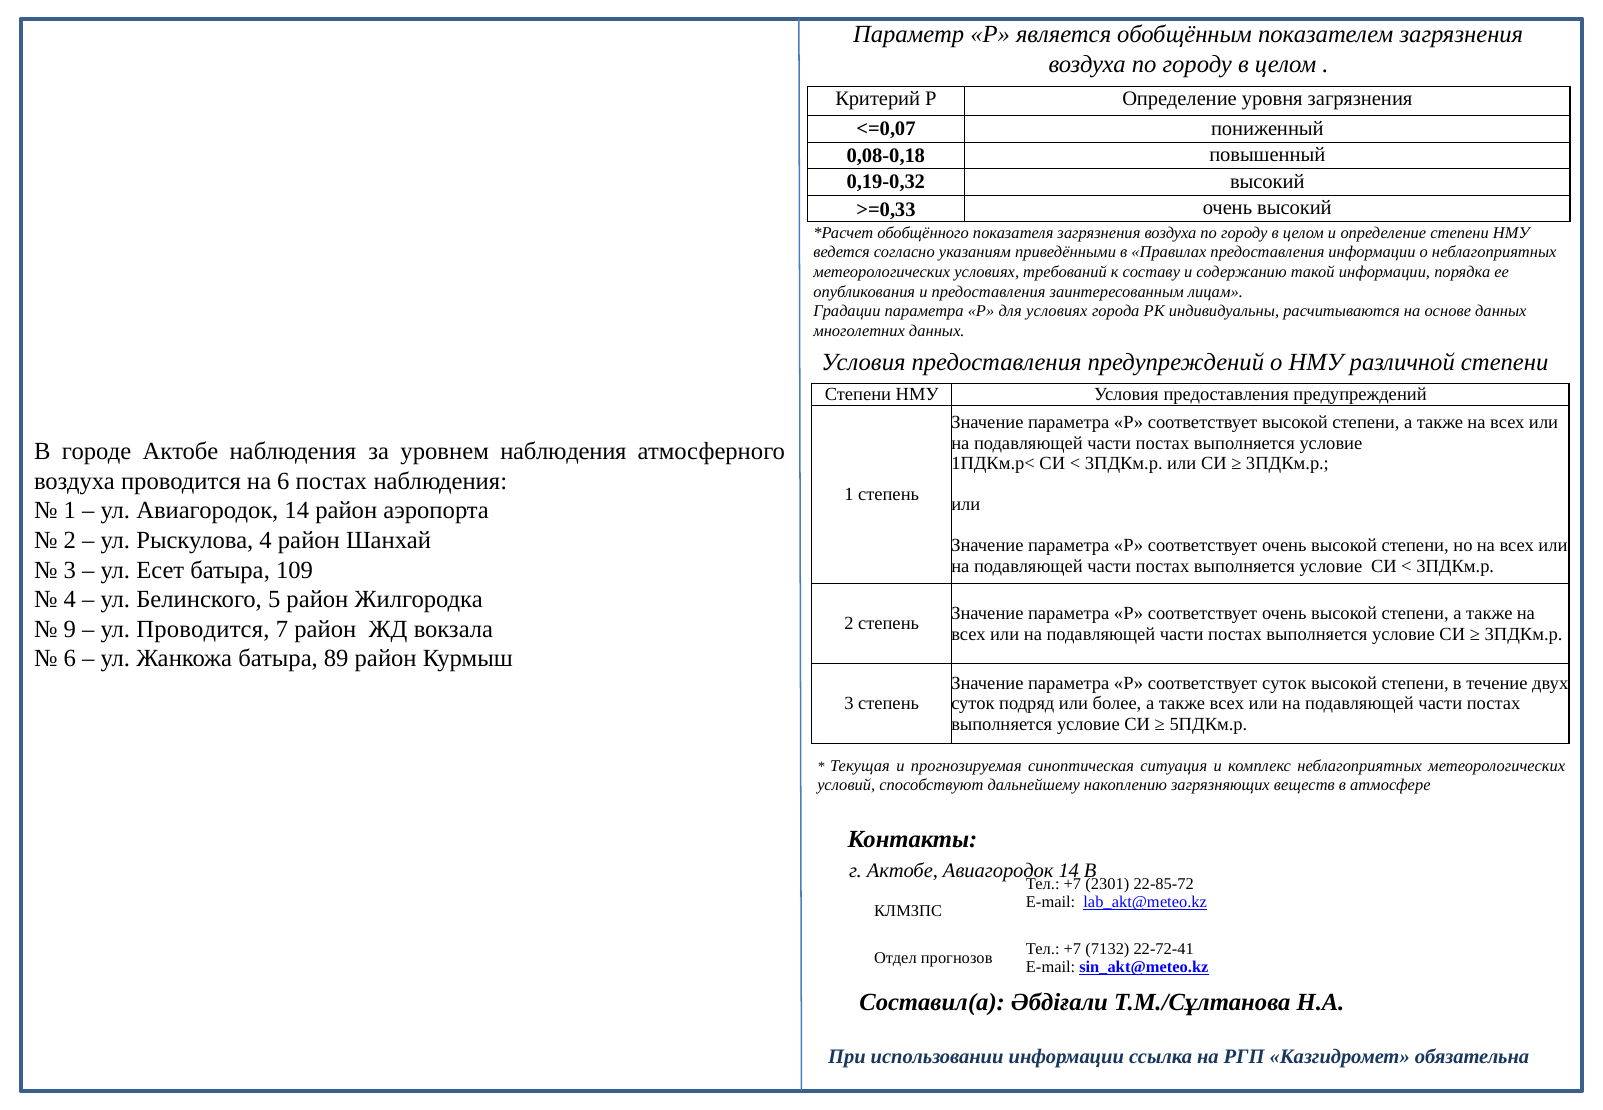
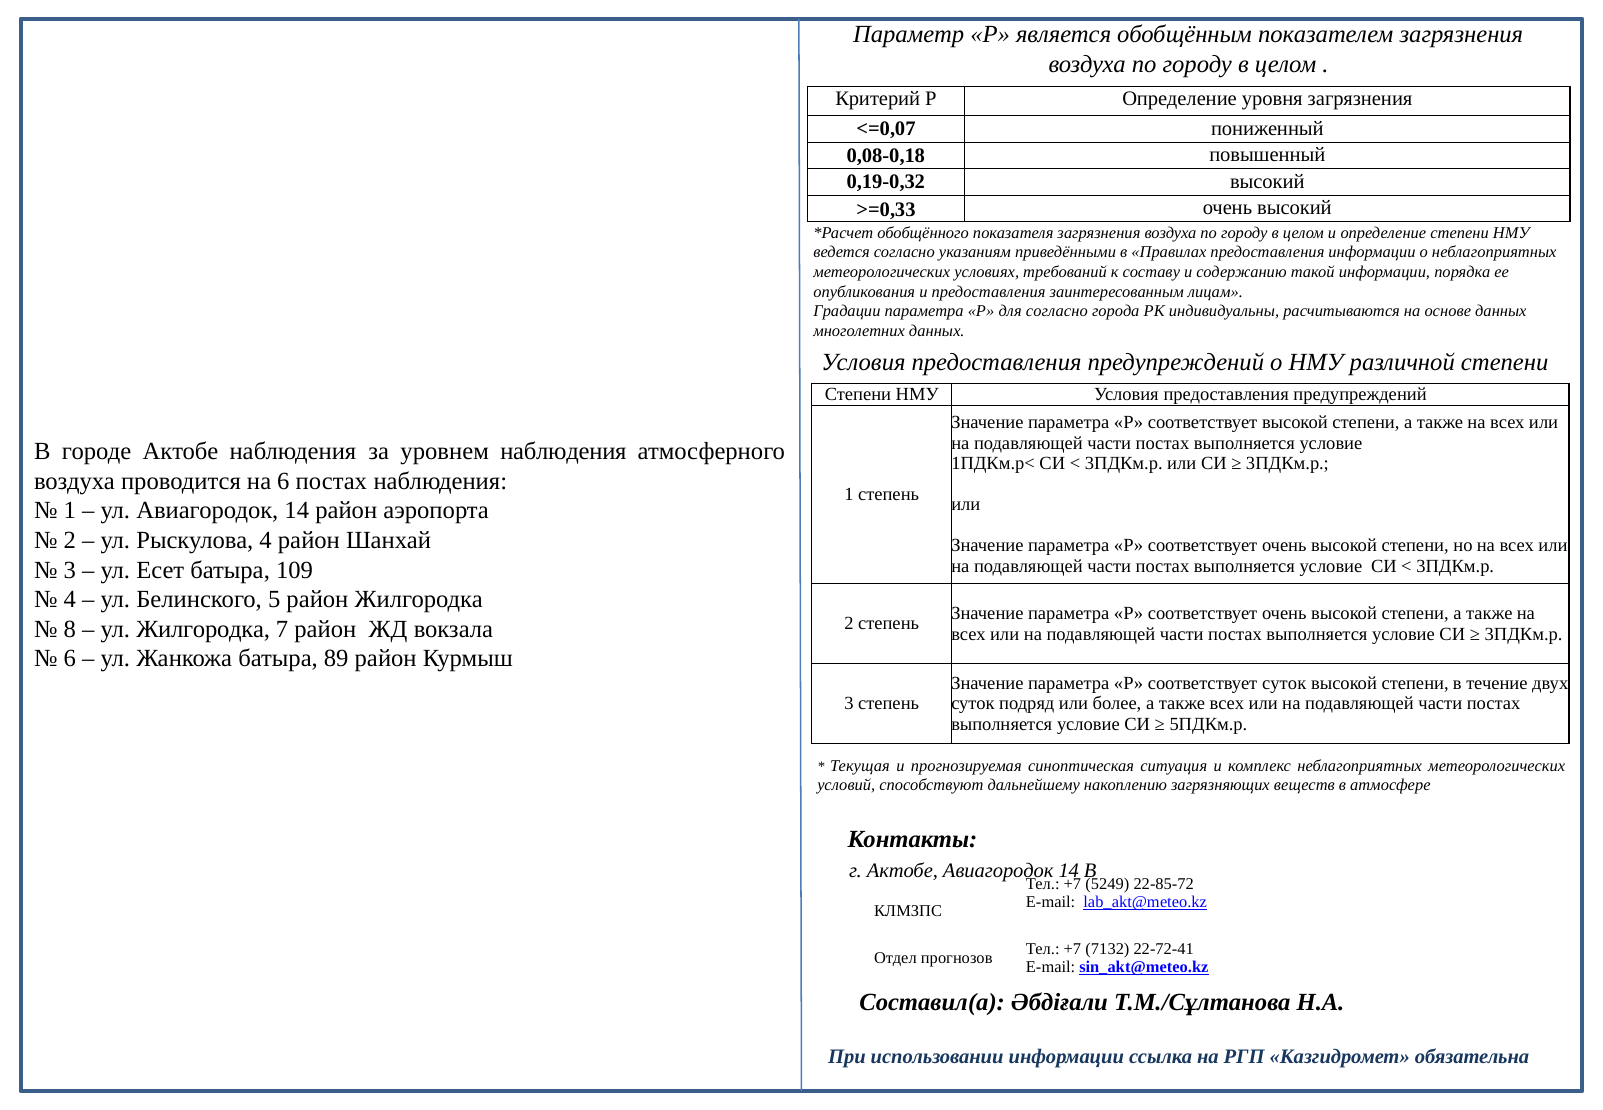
для условиях: условиях -> согласно (1057, 311)
9: 9 -> 8 (70, 629)
ул Проводится: Проводится -> Жилгородка (203, 629)
2301: 2301 -> 5249 (1107, 883)
